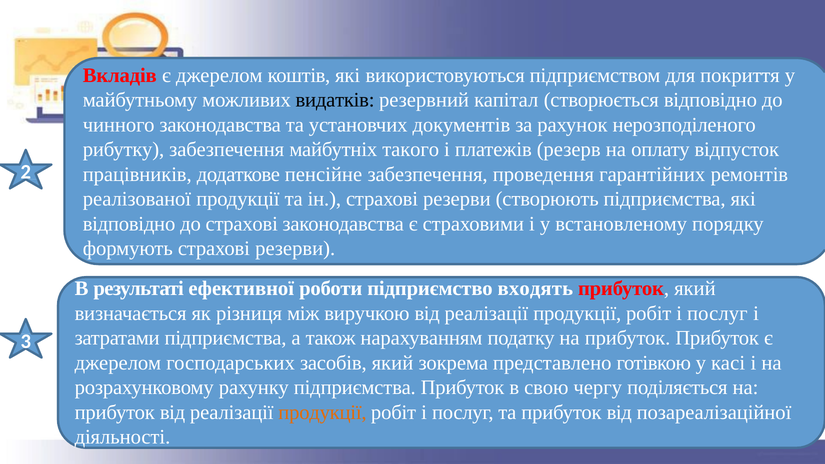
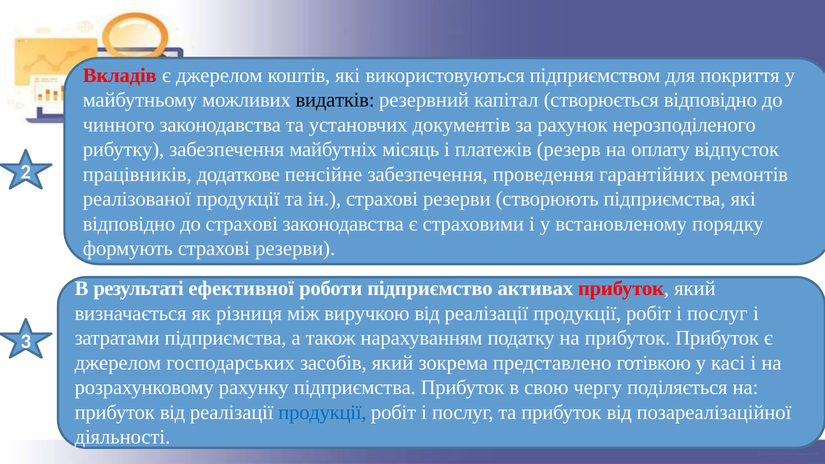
такого: такого -> місяць (411, 149)
входять: входять -> активах (535, 289)
продукції colour: orange -> blue (322, 412)
